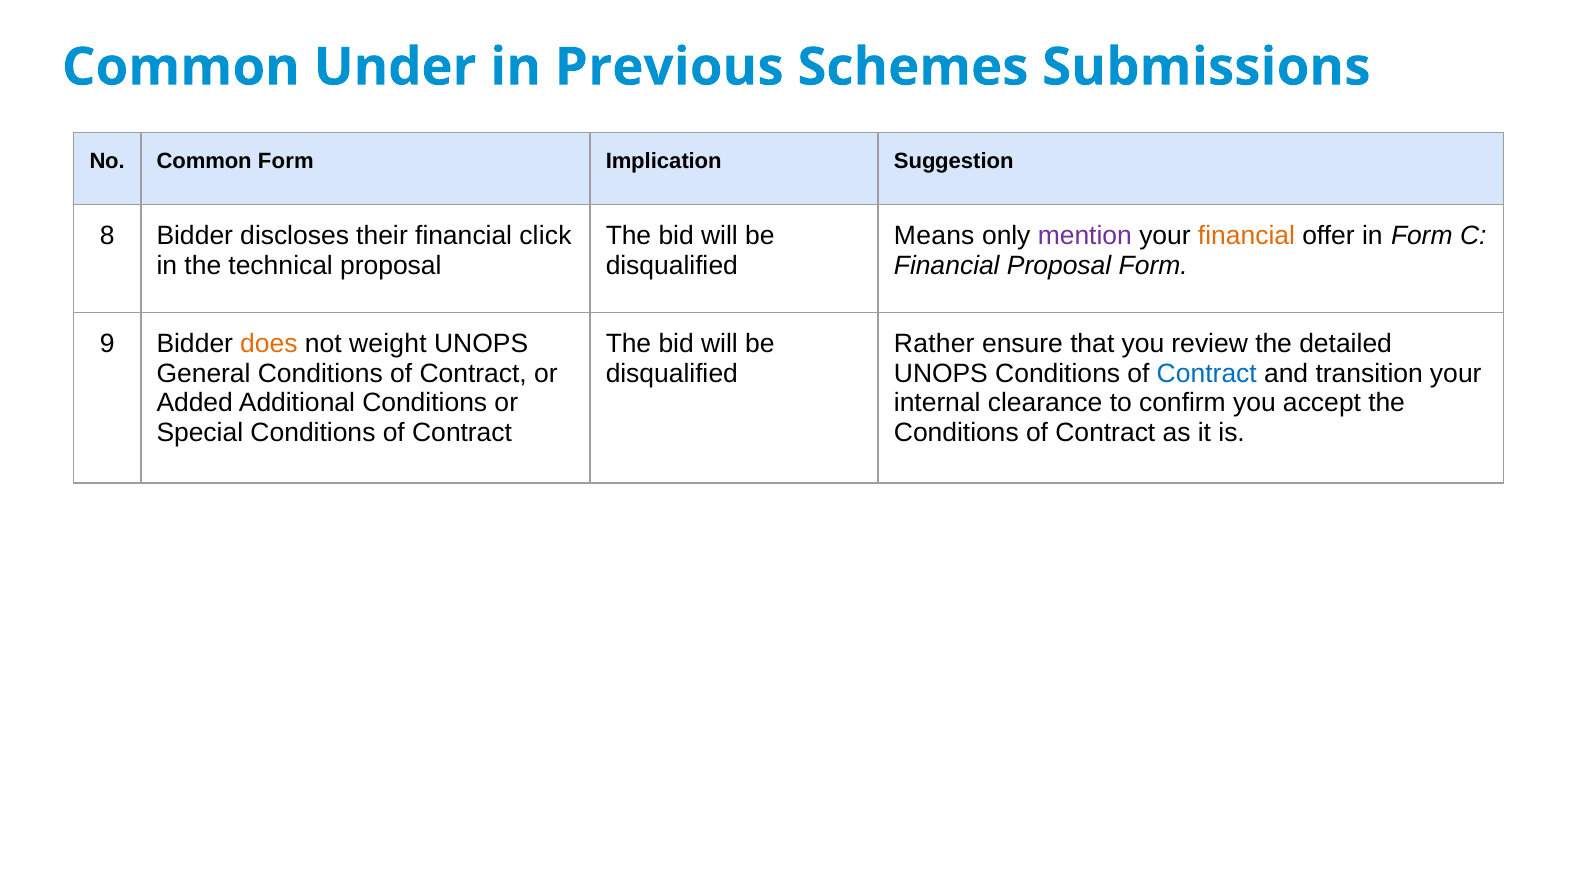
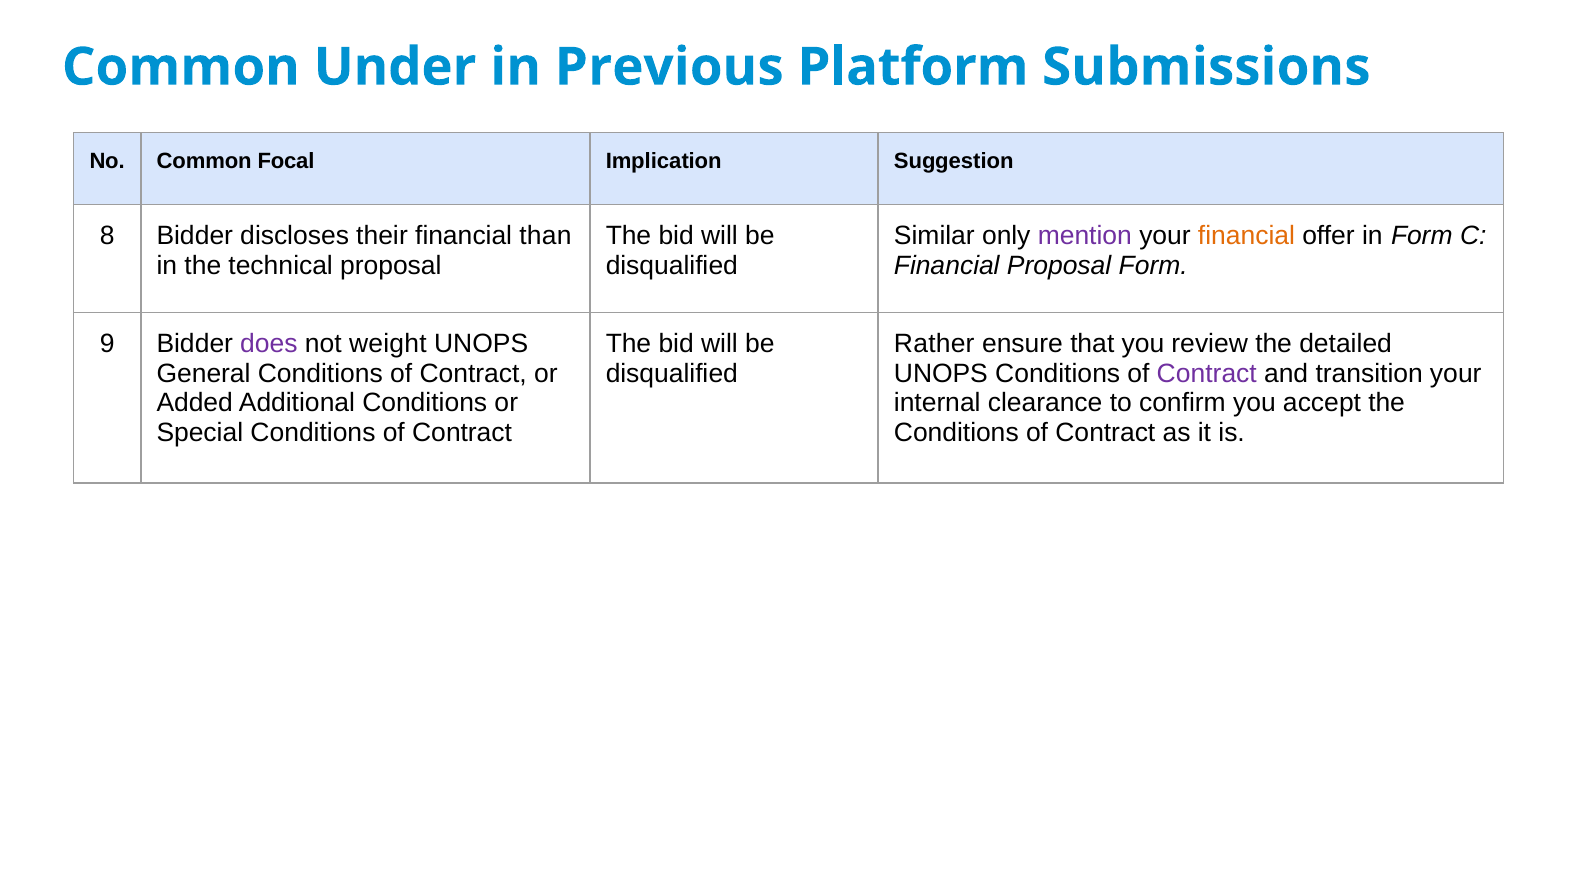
Schemes: Schemes -> Platform (913, 67)
Common Form: Form -> Focal (286, 161)
click: click -> than (545, 236)
Means: Means -> Similar (934, 236)
does colour: orange -> purple (269, 344)
Contract colour: blue -> purple (1207, 373)
